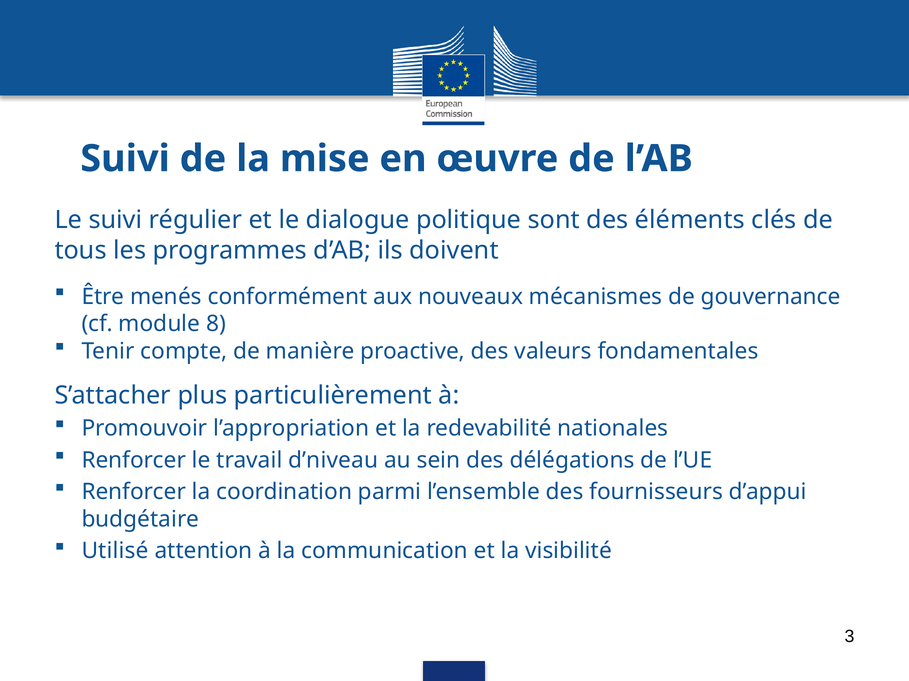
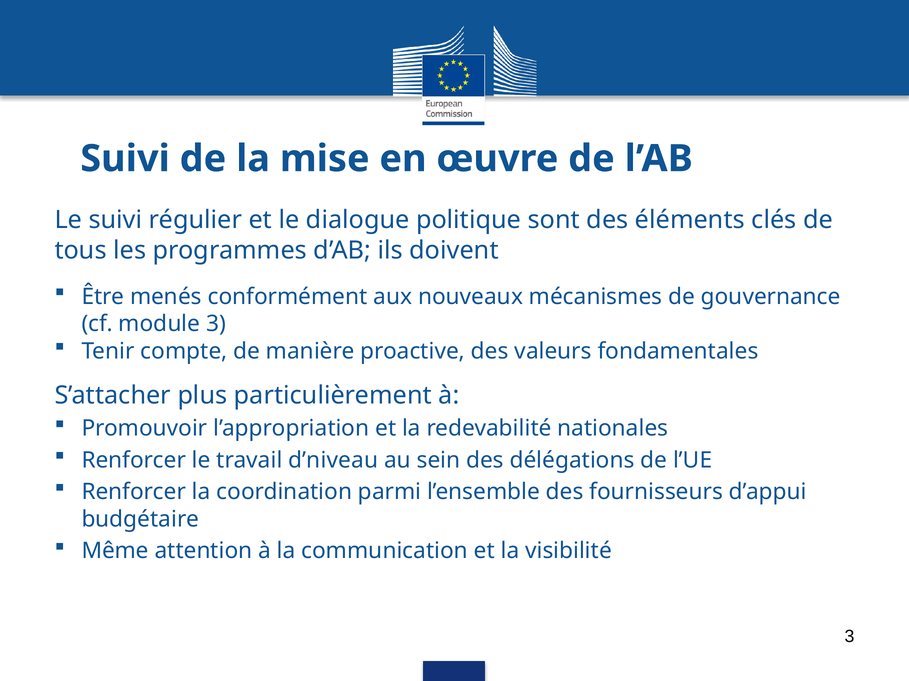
module 8: 8 -> 3 (216, 324)
Utilisé: Utilisé -> Même (115, 552)
